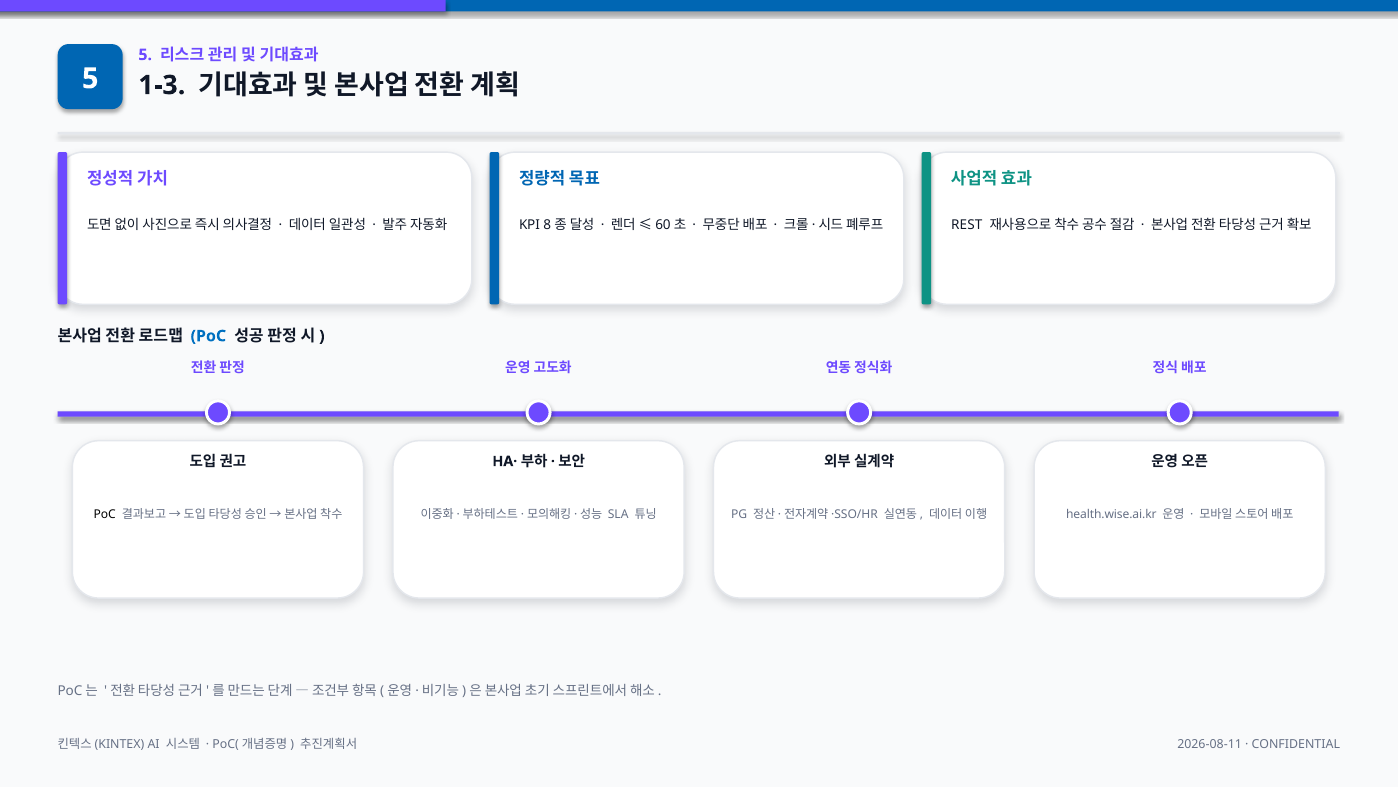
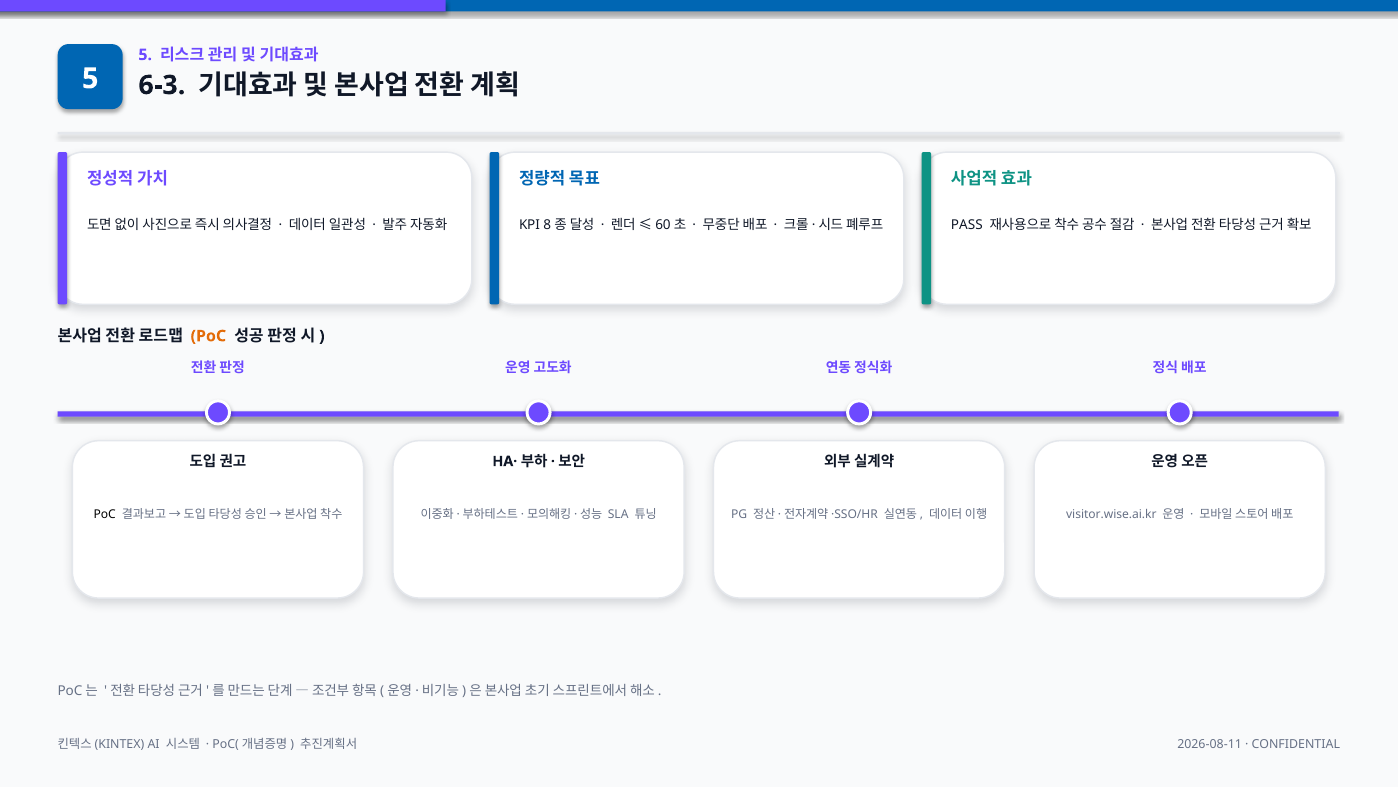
1-3: 1-3 -> 6-3 (162, 85)
REST: REST -> PASS (967, 225)
PoC colour: blue -> orange (208, 336)
health.wise.ai.kr: health.wise.ai.kr -> visitor.wise.ai.kr (1111, 515)
